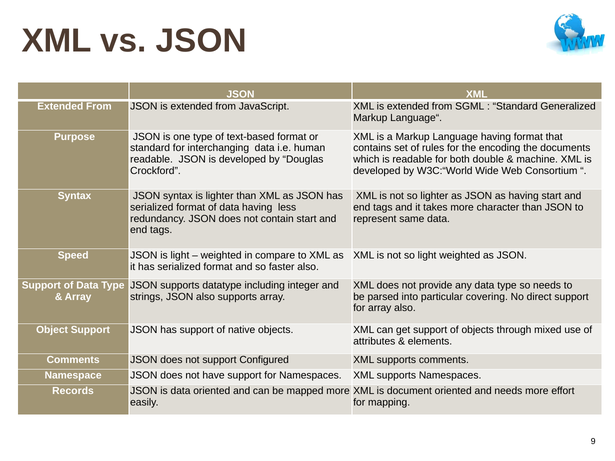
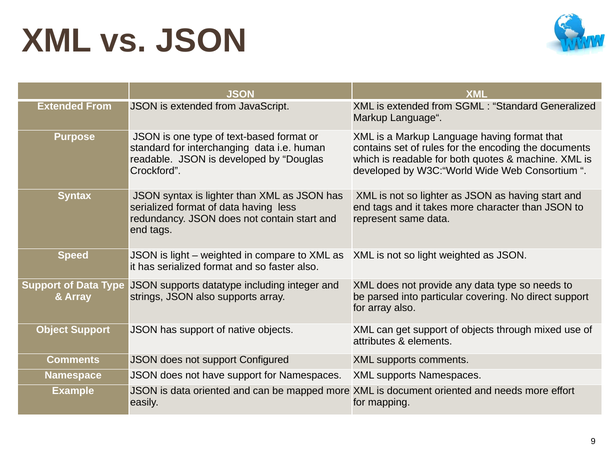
double: double -> quotes (488, 160)
Records: Records -> Example (73, 391)
